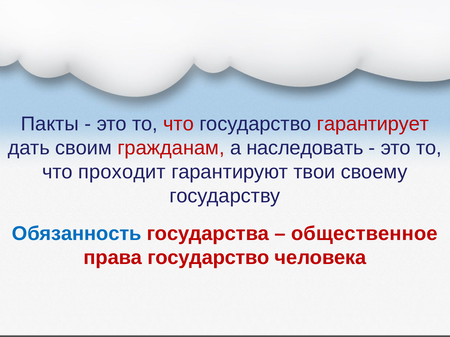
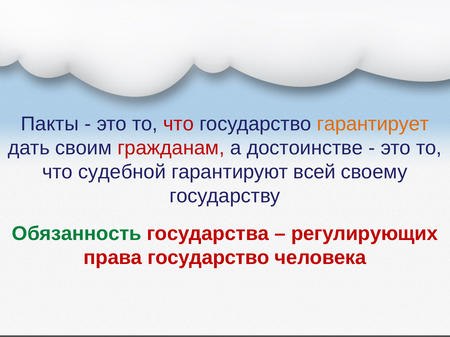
гарантирует colour: red -> orange (373, 124)
наследовать: наследовать -> достоинстве (305, 148)
проходит: проходит -> судебной (122, 172)
твои: твои -> всей (314, 172)
Обязанность colour: blue -> green (77, 234)
общественное: общественное -> регулирующих (365, 234)
